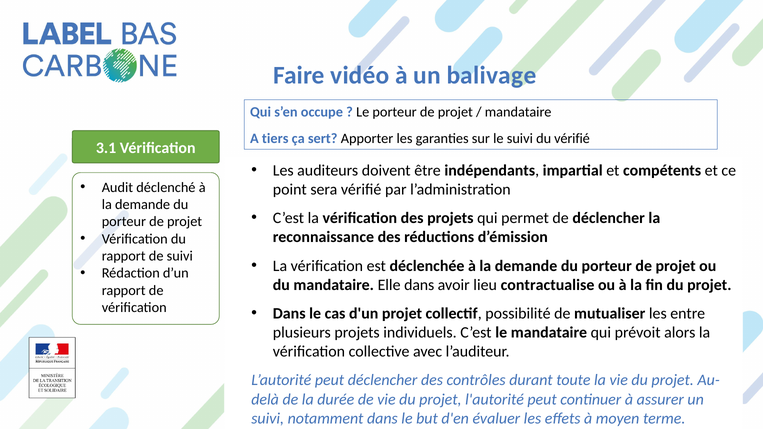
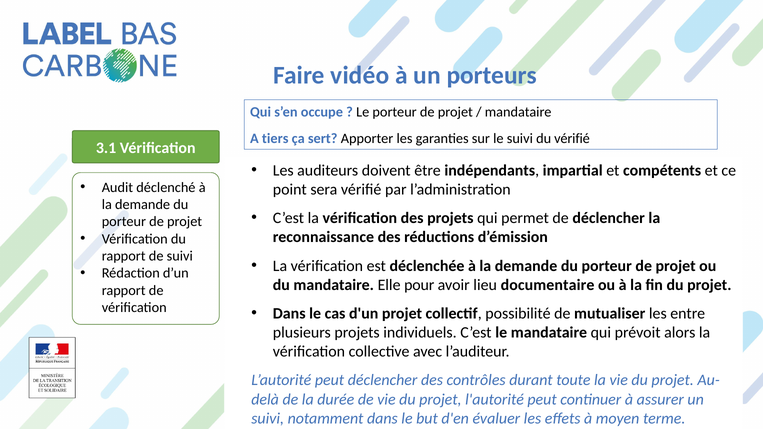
balivage: balivage -> porteurs (492, 75)
Elle dans: dans -> pour (419, 285)
contractualise: contractualise -> documentaire (548, 285)
